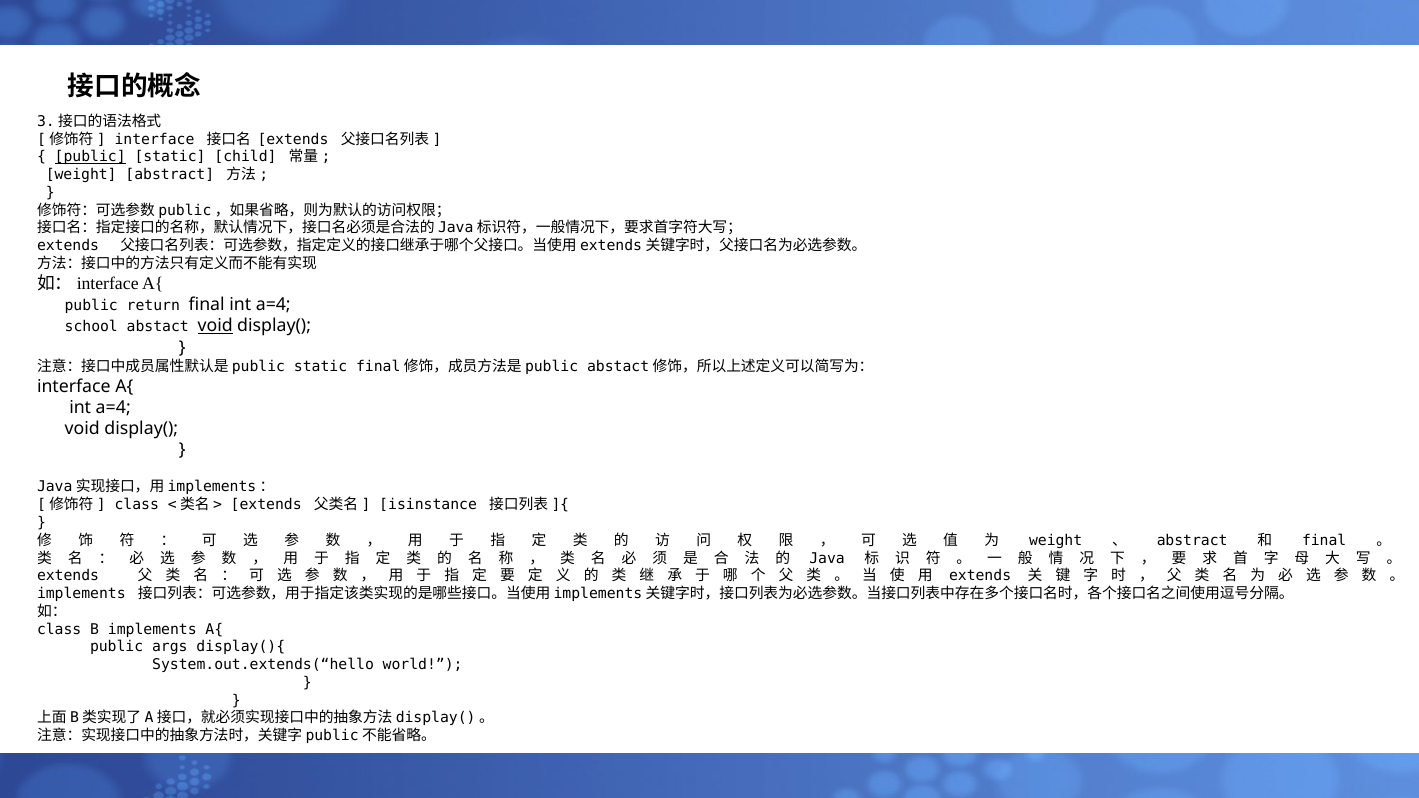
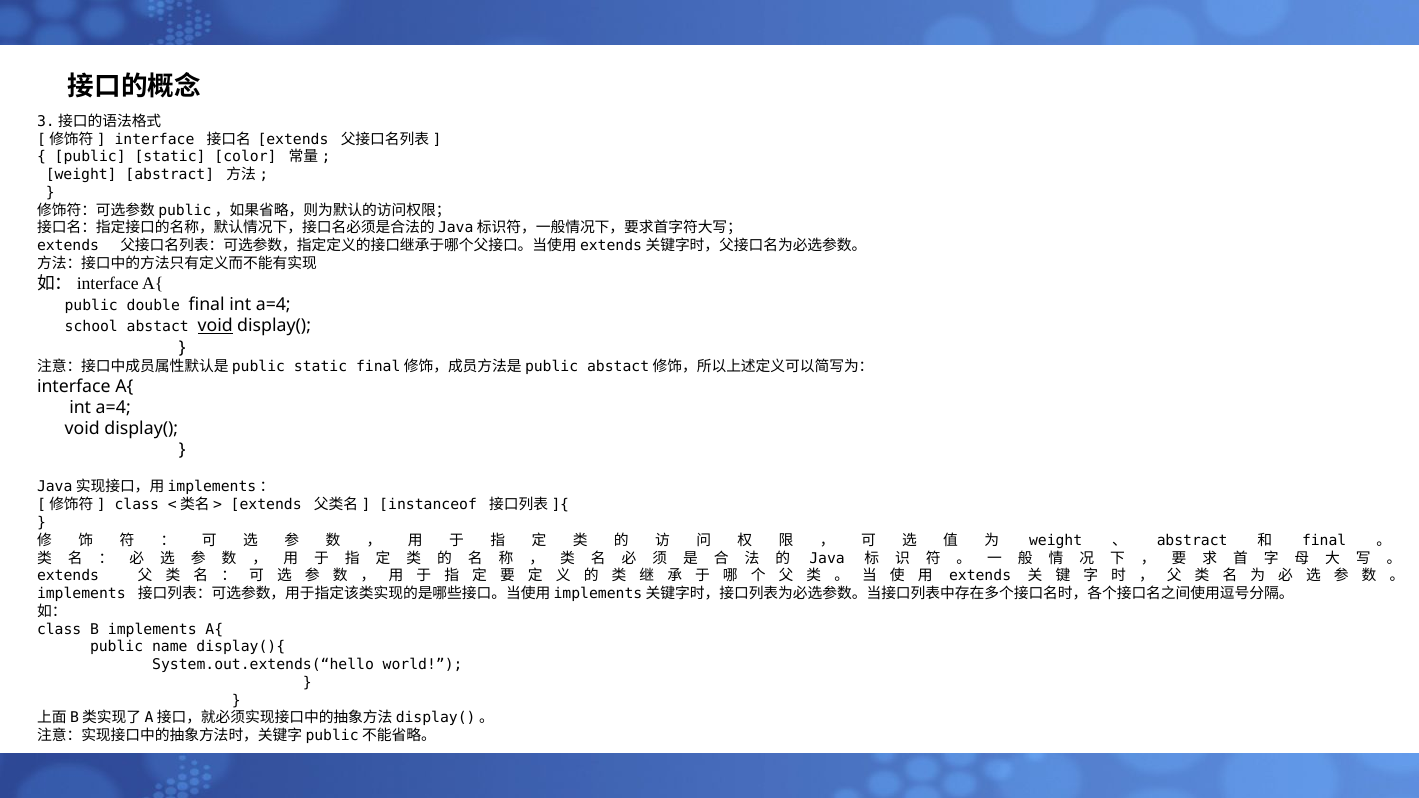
public underline: present -> none (90, 157)
child: child -> color (245, 157)
return: return -> double (153, 306)
isinstance: isinstance -> instanceof (428, 505)
args: args -> name (170, 647)
